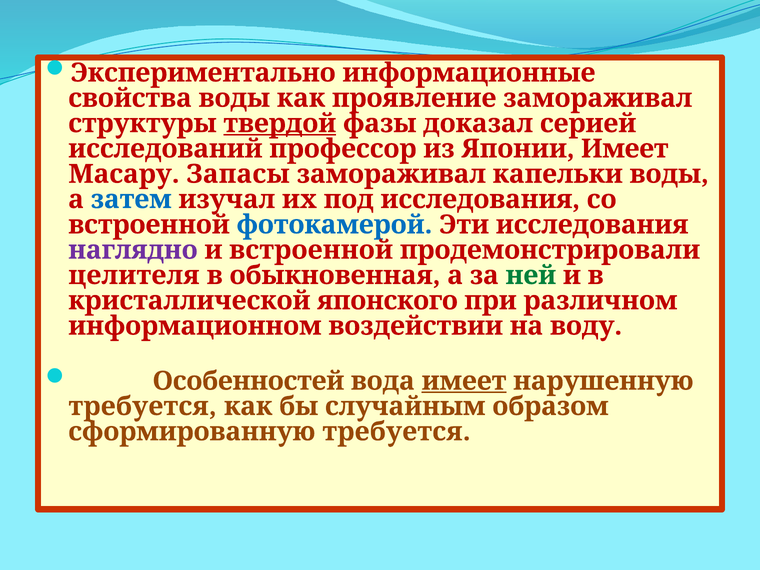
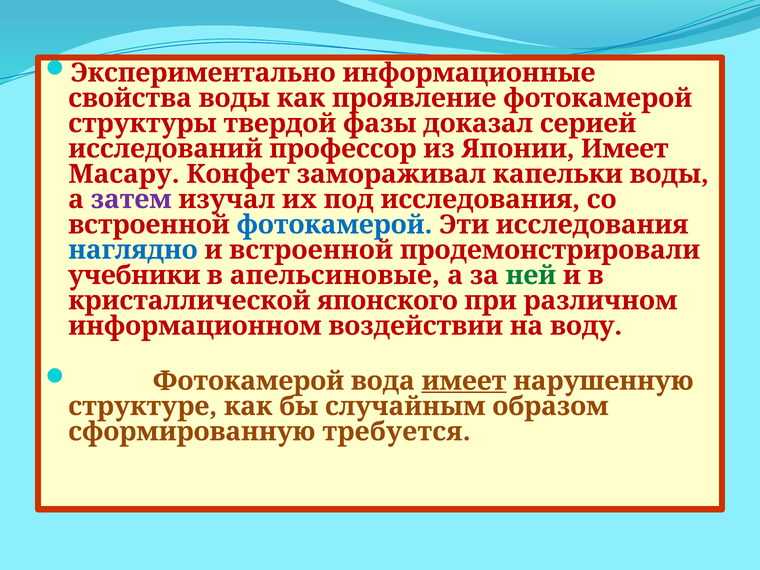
проявление замораживал: замораживал -> фотокамерой (598, 98)
твердой underline: present -> none (280, 123)
Запасы: Запасы -> Конфет (238, 174)
затем colour: blue -> purple (131, 199)
наглядно colour: purple -> blue (133, 250)
целителя: целителя -> учебники (134, 275)
обыкновенная: обыкновенная -> апельсиновые (335, 275)
Особенностей: Особенностей -> Фотокамерой (248, 381)
требуется: требуется -> структуре (143, 406)
